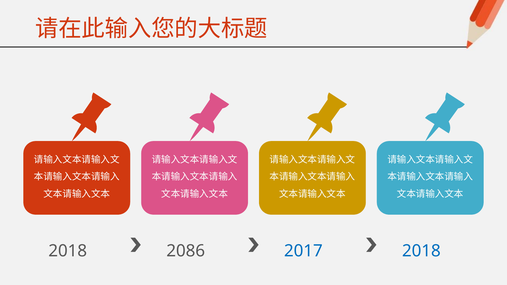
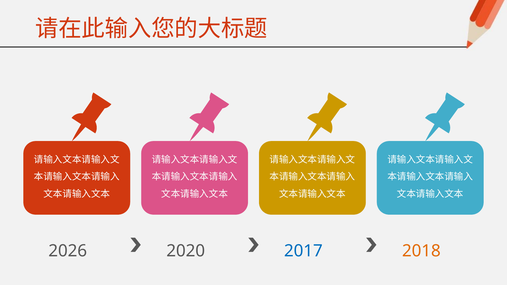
2018: 2018 -> 2026 (68, 251)
2086: 2086 -> 2020 (186, 251)
2018 colour: blue -> orange (421, 251)
